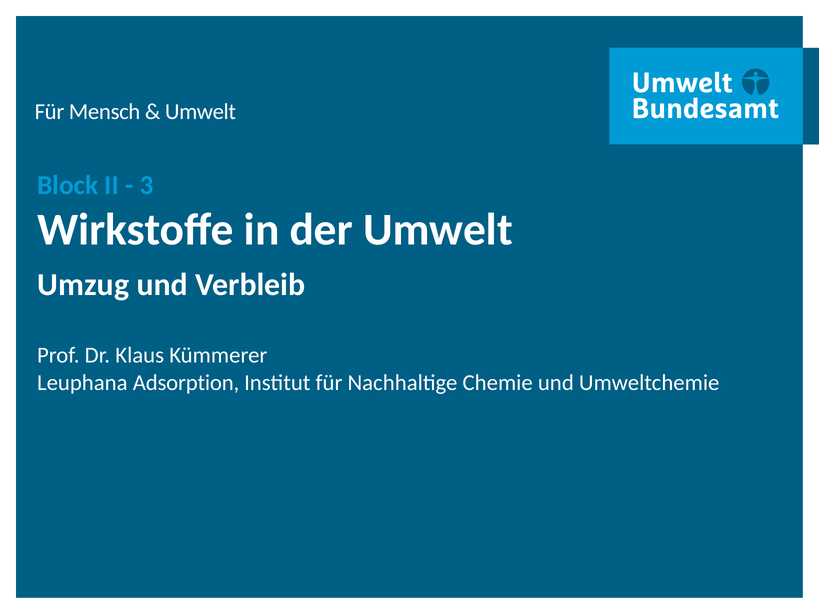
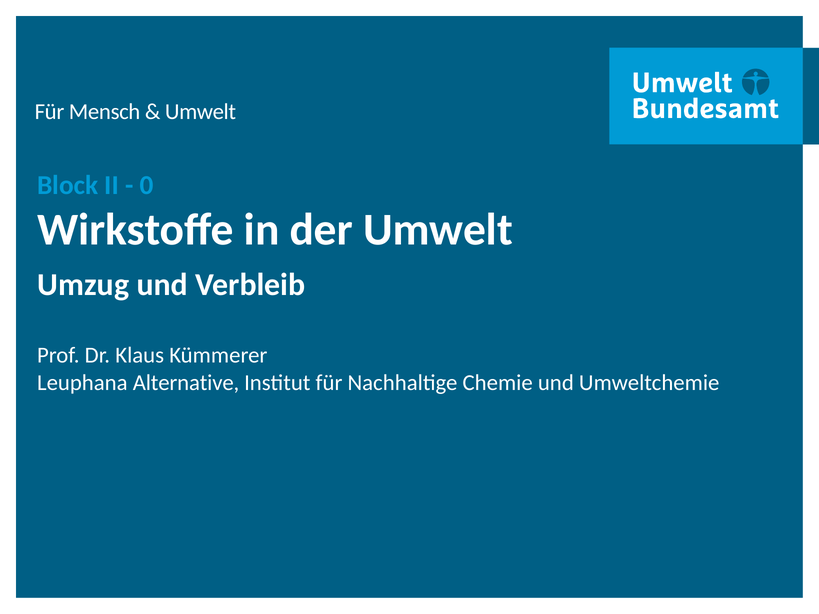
3: 3 -> 0 (146, 185)
Adsorption: Adsorption -> Alternative (186, 383)
